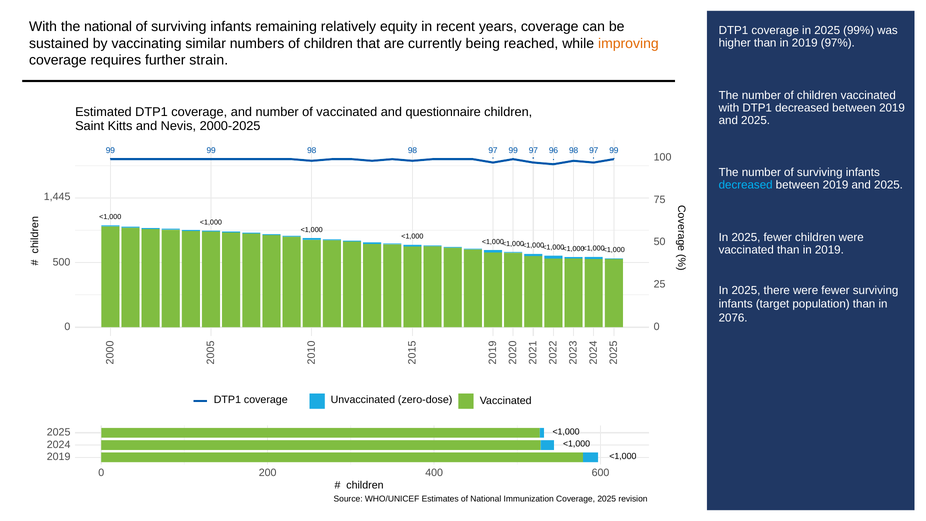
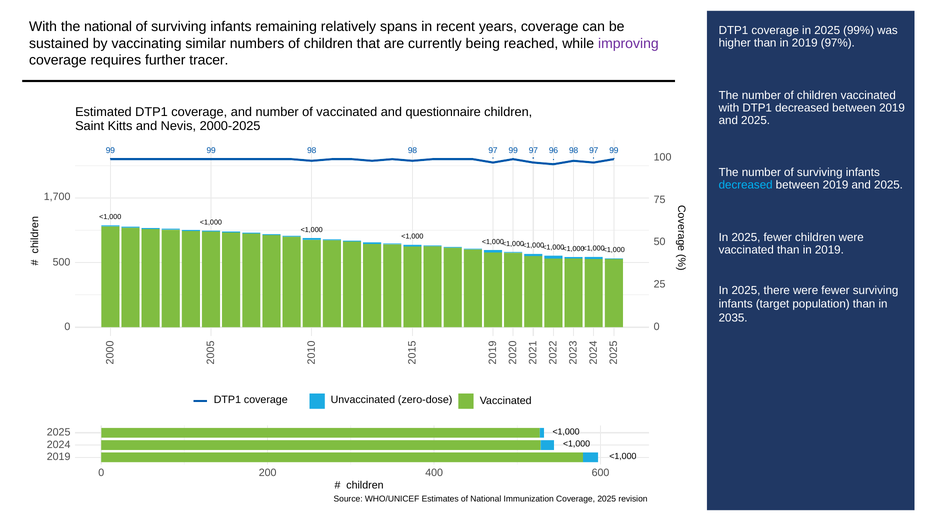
equity: equity -> spans (399, 27)
improving colour: orange -> purple (628, 43)
strain: strain -> tracer (209, 60)
1,445: 1,445 -> 1,700 (57, 197)
2076: 2076 -> 2035 (733, 318)
